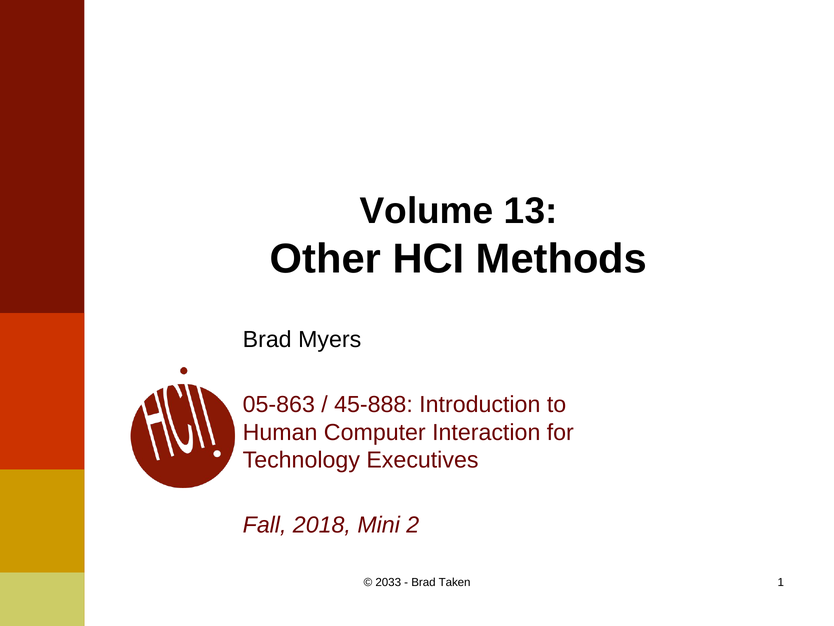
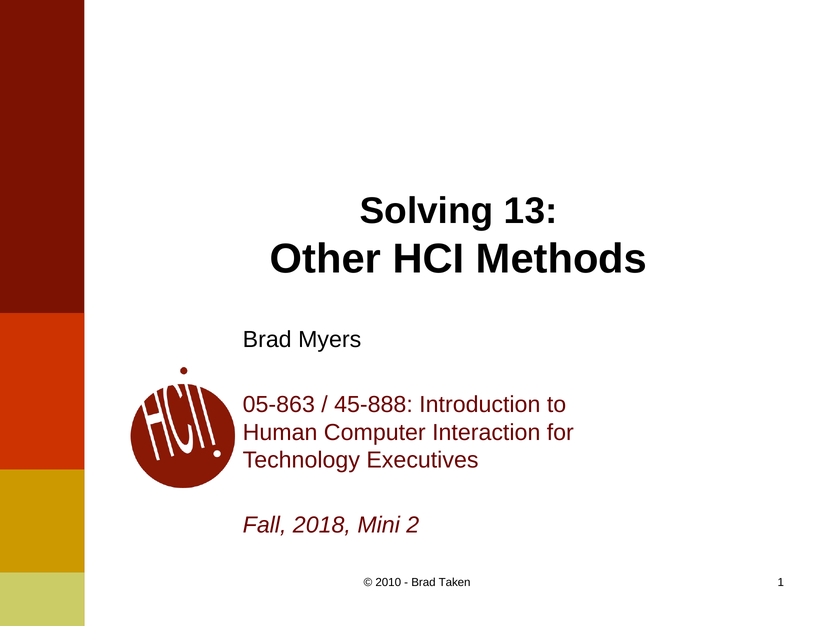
Volume: Volume -> Solving (427, 211)
2033: 2033 -> 2010 (388, 582)
